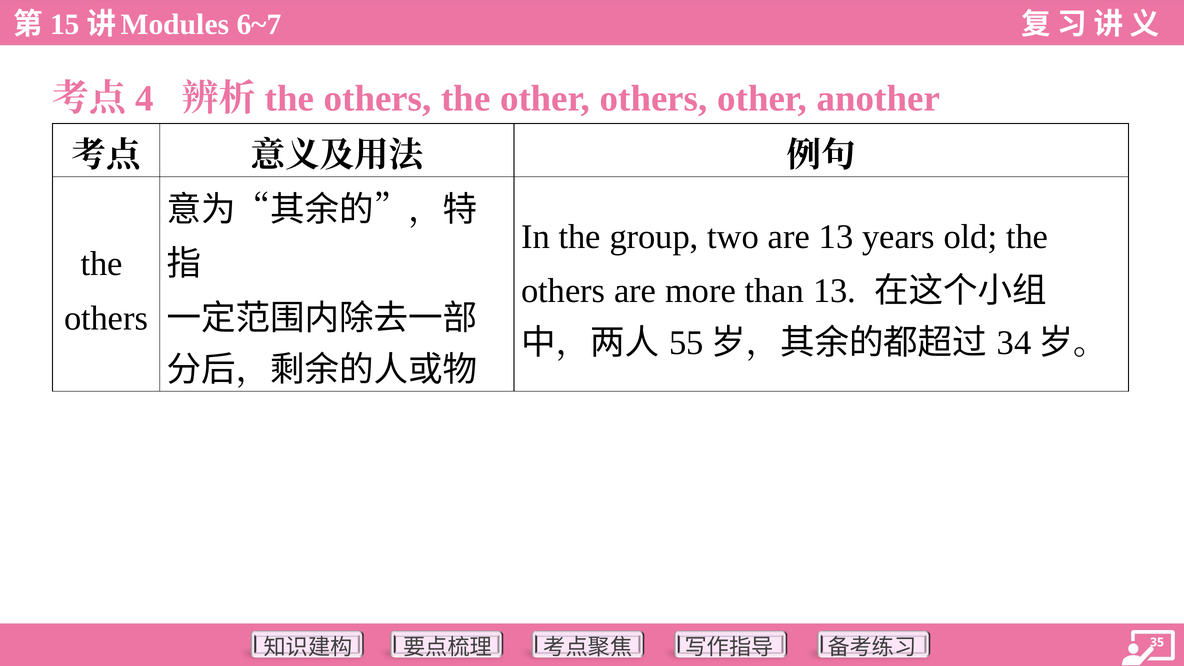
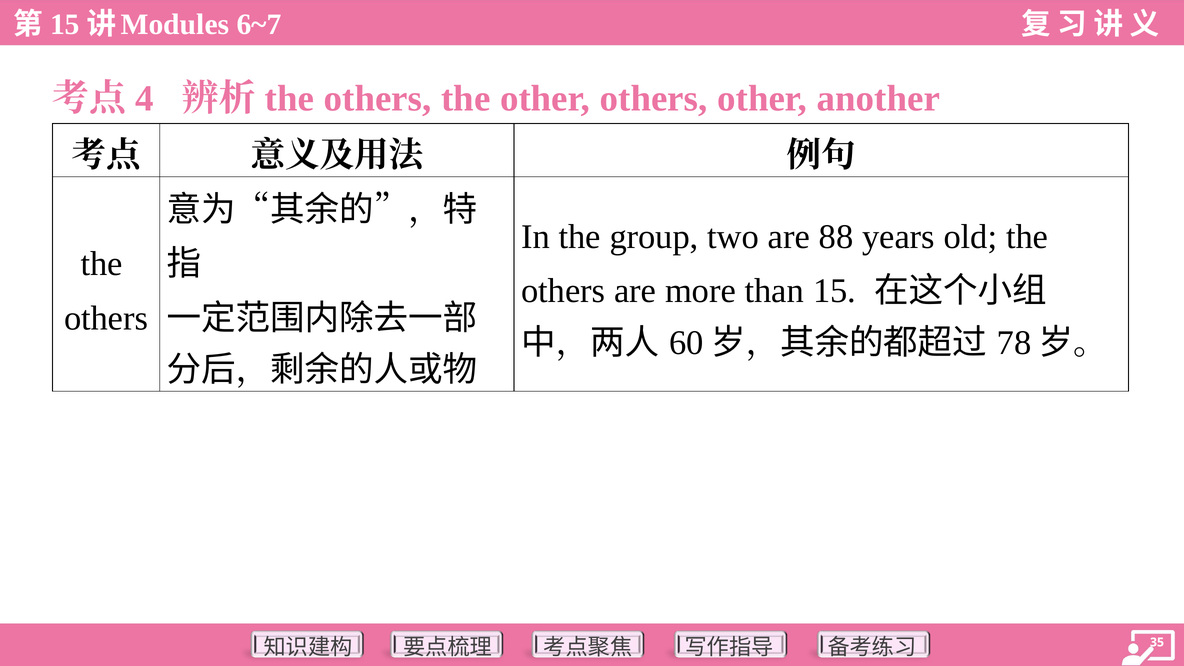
are 13: 13 -> 88 (836, 237)
than 13: 13 -> 15 (835, 291)
55: 55 -> 60 (686, 343)
34: 34 -> 78 (1014, 343)
